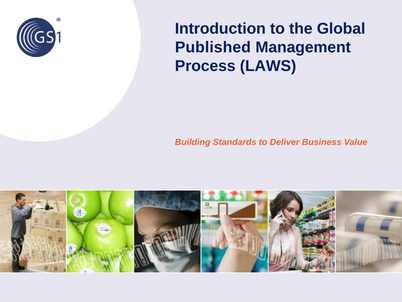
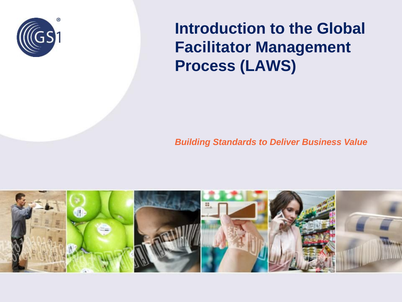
Published: Published -> Facilitator (213, 47)
